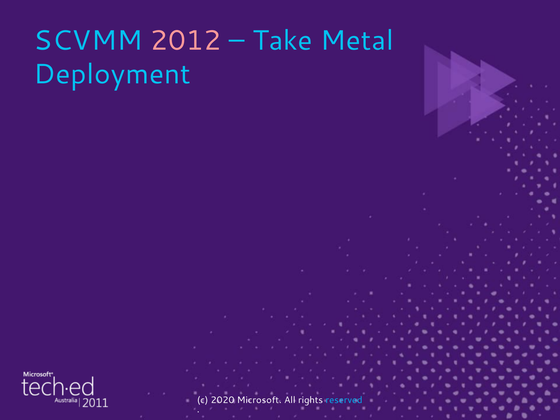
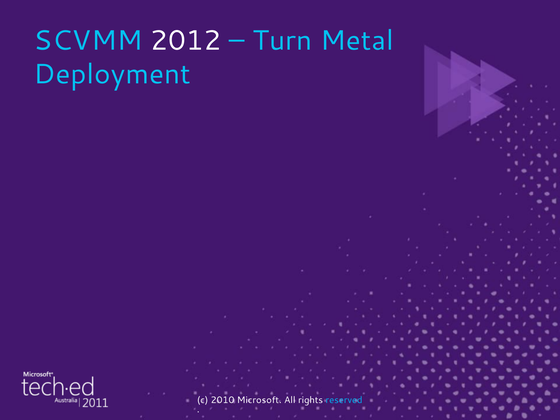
2012 colour: pink -> white (186, 41)
Take: Take -> Turn (282, 41)
2020: 2020 -> 2010 (223, 400)
